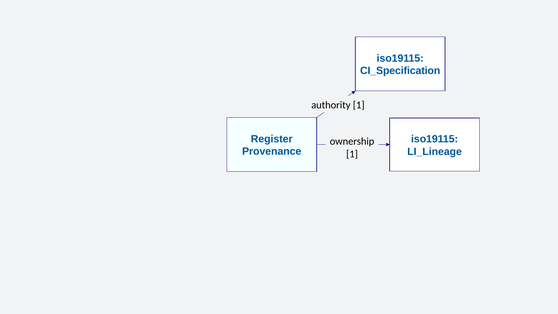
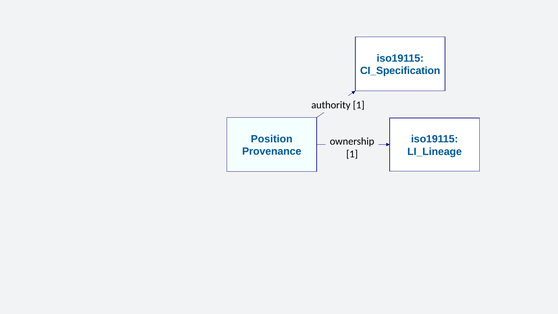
Register: Register -> Position (272, 139)
